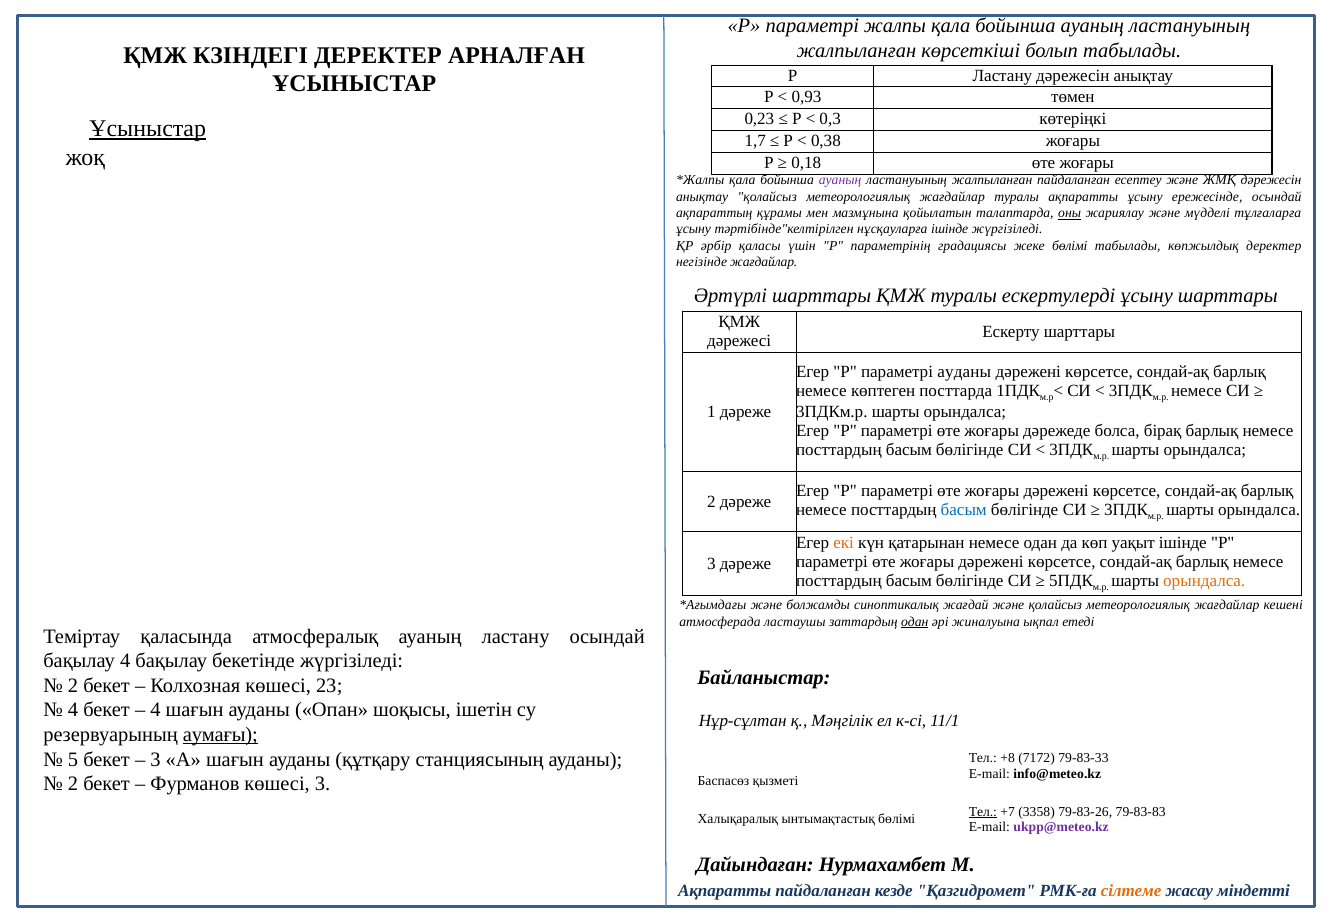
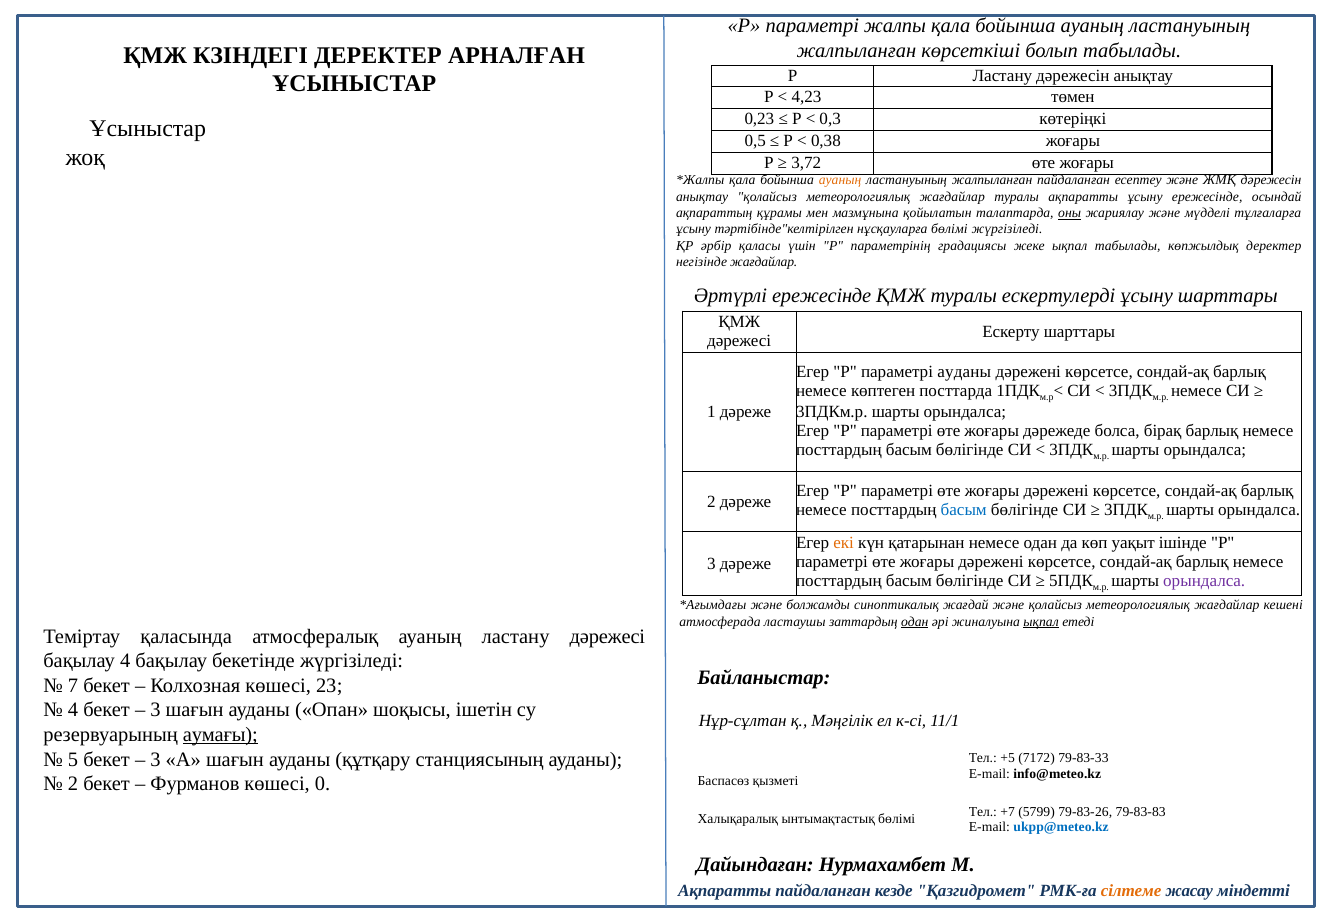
0,93: 0,93 -> 4,23 (806, 97)
Ұсыныстар underline: present -> none (148, 129)
1,7: 1,7 -> 0,5 (755, 141)
0,18: 0,18 -> 3,72 (806, 163)
ауаның colour: purple -> orange (840, 180)
нұсқауларға ішінде: ішінде -> бөлімі (949, 229)
жеке бөлімі: бөлімі -> ықпал (1070, 246)
Әртүрлі шарттары: шарттары -> ережесінде (822, 296)
орындалса colour: orange -> purple (1204, 581)
ықпал underline: none -> present (1041, 622)
ластану осындай: осындай -> дәрежесі (607, 637)
2: 2 -> 7 (73, 686)
4: 4 -> 3 (155, 710)
+8: +8 -> +5 (1008, 758)
көшесі 3: 3 -> 0 (323, 784)
Тел underline: present -> none (983, 812)
3358: 3358 -> 5799 (1037, 812)
ukpp@meteo.kz colour: purple -> blue (1061, 827)
